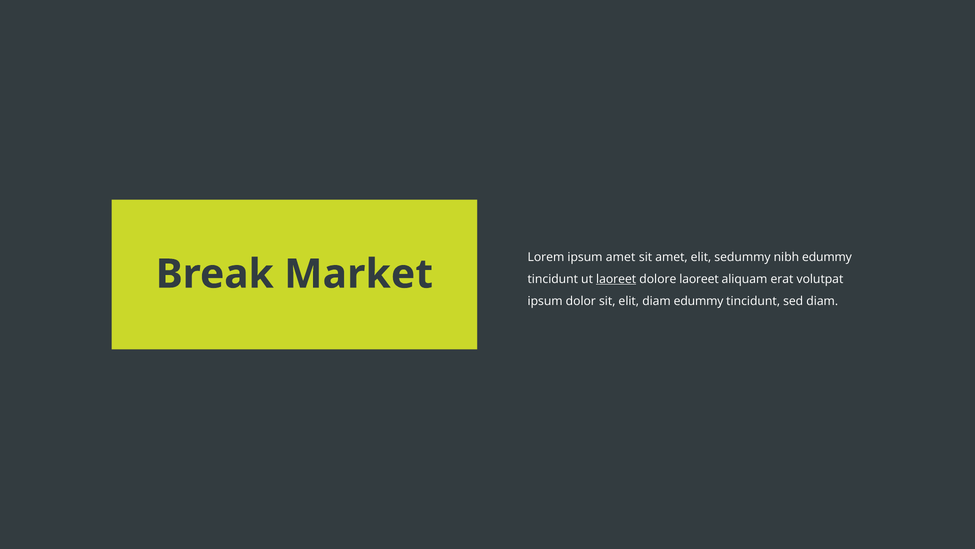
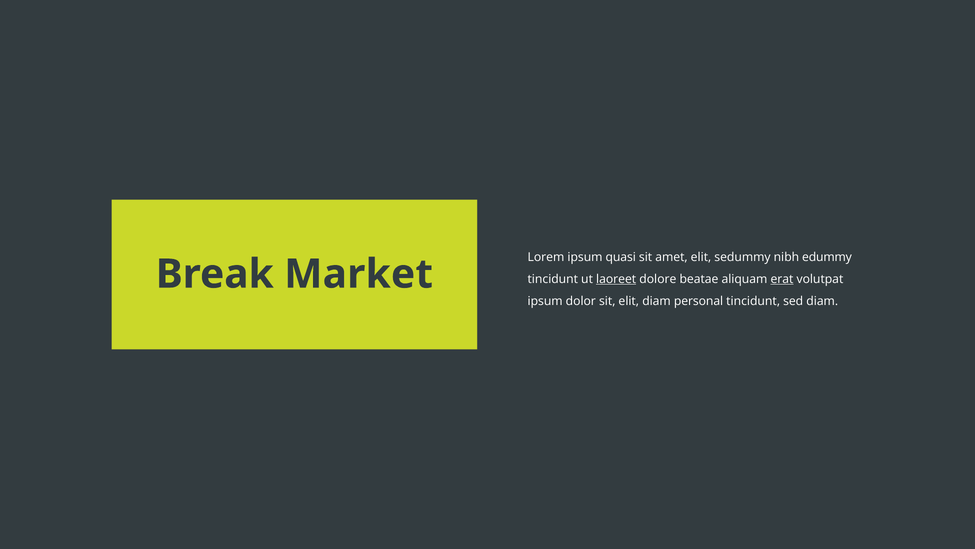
ipsum amet: amet -> quasi (621, 257)
dolore laoreet: laoreet -> beatae (699, 279)
erat underline: none -> present (782, 279)
diam edummy: edummy -> personal (699, 301)
